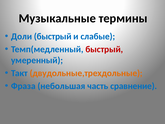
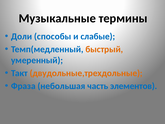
Доли быстрый: быстрый -> способы (53, 36)
быстрый colour: red -> orange (104, 49)
сравнение: сравнение -> элементов (134, 86)
